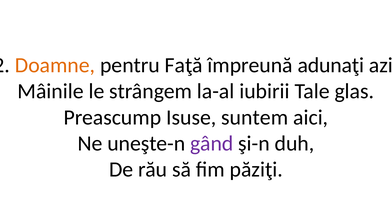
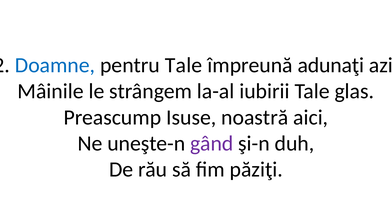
Doamne colour: orange -> blue (55, 65)
pentru Faţă: Faţă -> Tale (184, 65)
suntem: suntem -> noastră (255, 118)
